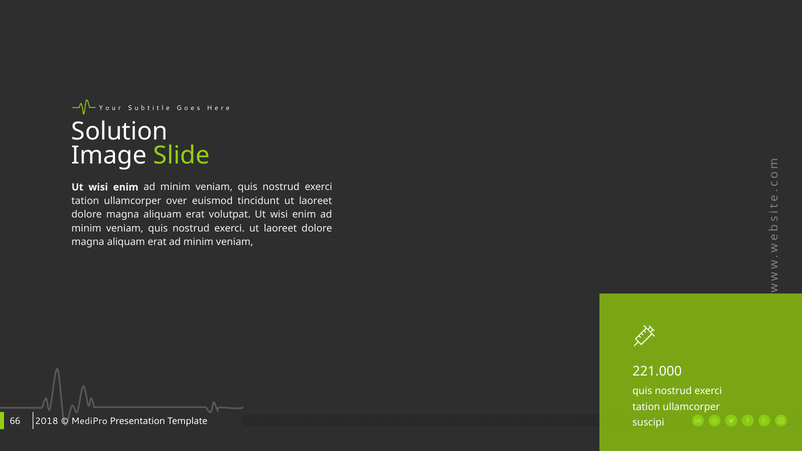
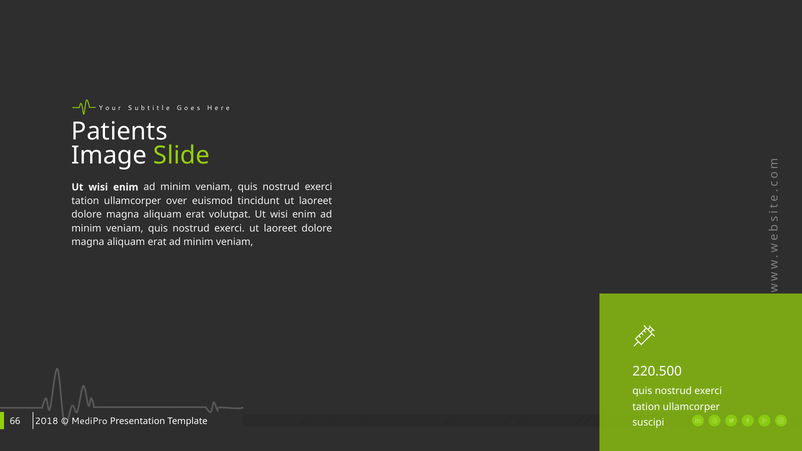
Solution: Solution -> Patients (120, 132)
221.000: 221.000 -> 220.500 (657, 371)
